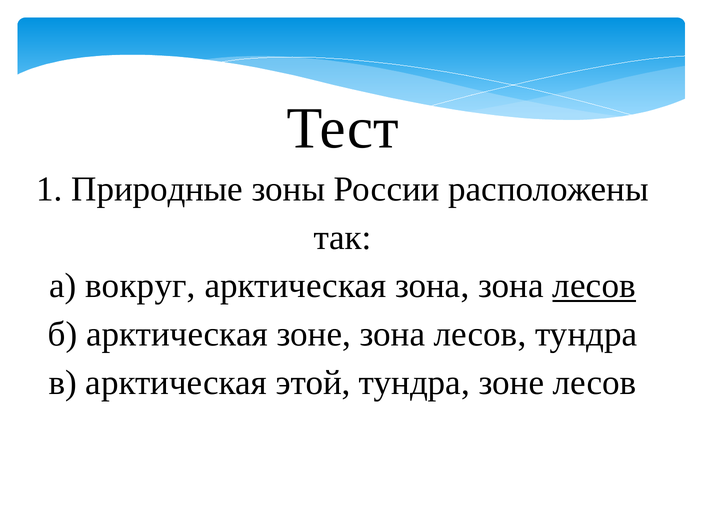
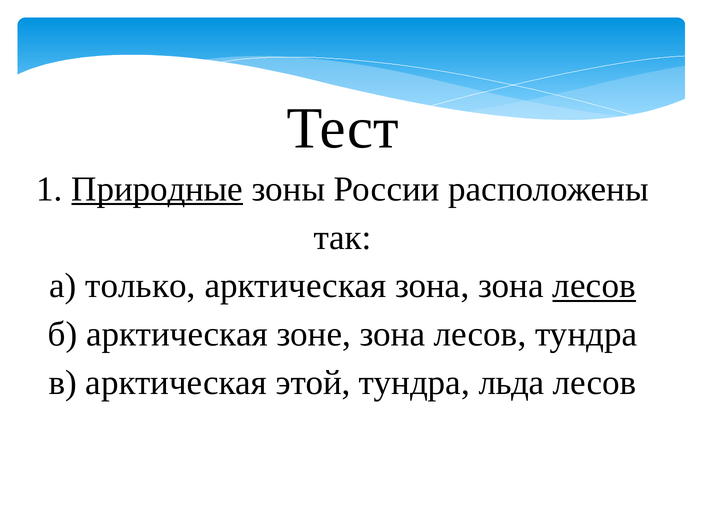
Природные underline: none -> present (157, 189)
вокруг: вокруг -> только (140, 286)
тундра зоне: зоне -> льда (511, 383)
